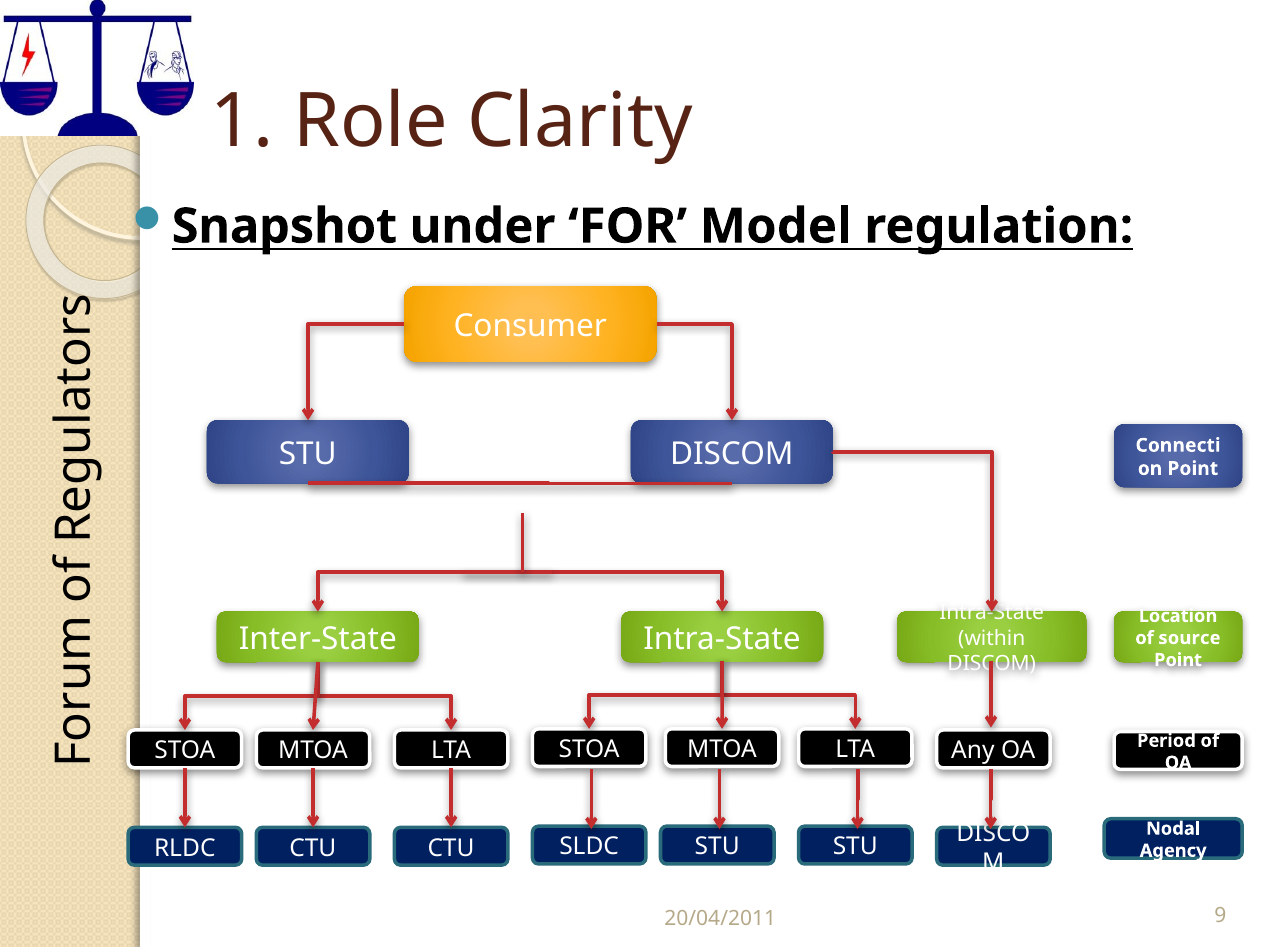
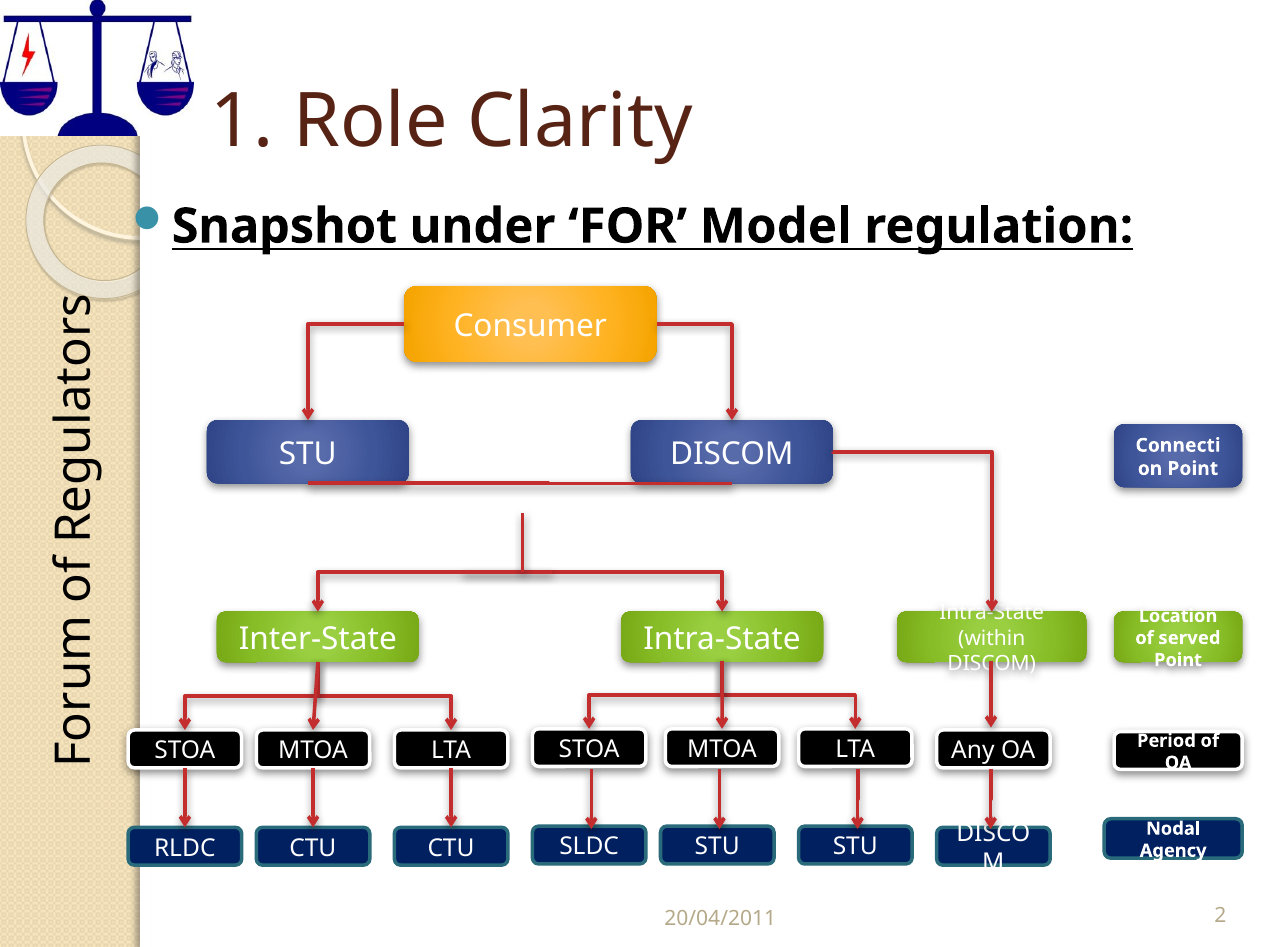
source: source -> served (1189, 638)
9: 9 -> 2 (1220, 915)
